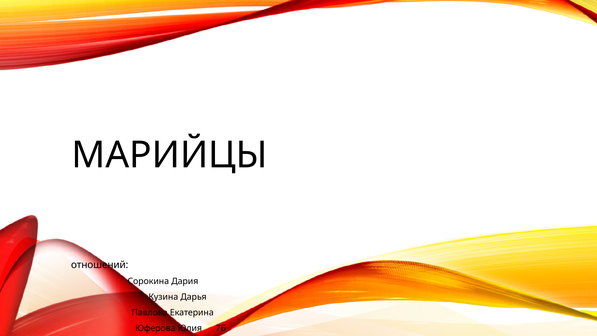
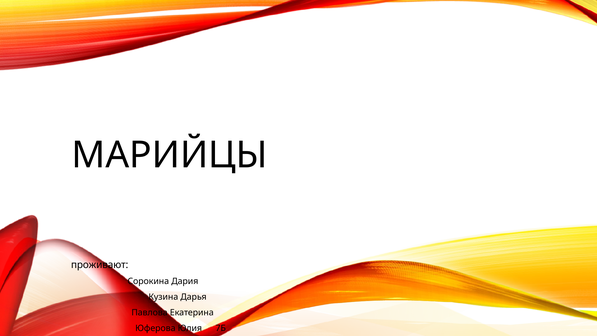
отношений: отношений -> проживают (100, 265)
